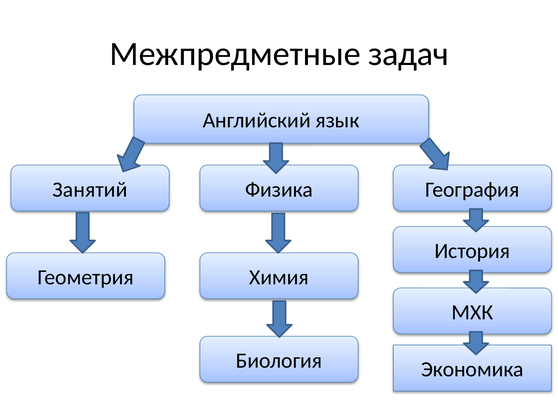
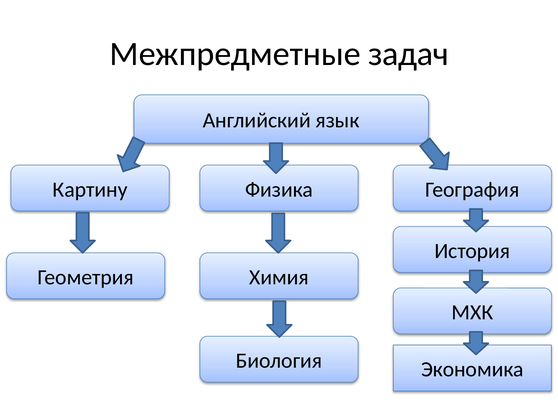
Занятий: Занятий -> Картину (90, 190)
